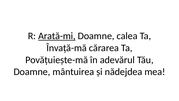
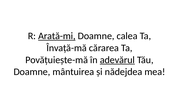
adevărul underline: none -> present (117, 60)
